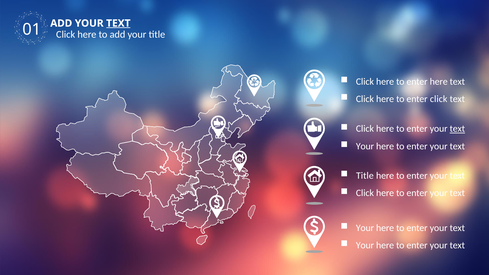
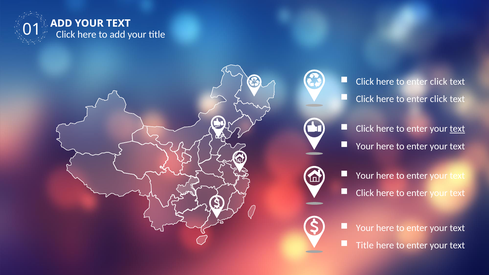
TEXT underline: present -> none (118, 23)
here: here -> click (439, 82)
Title: Title -> Your (365, 176)
Your: Your -> Title (365, 245)
